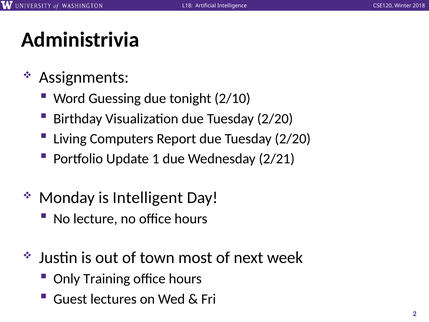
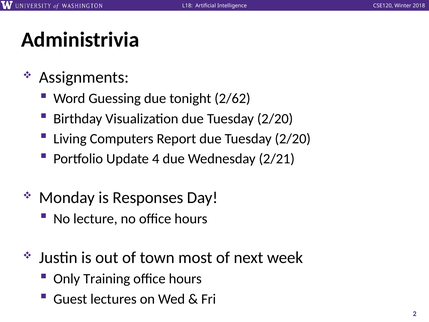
2/10: 2/10 -> 2/62 (232, 99)
1: 1 -> 4 (156, 159)
Intelligent: Intelligent -> Responses (148, 197)
